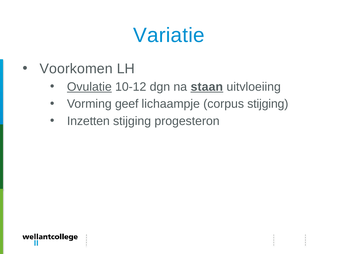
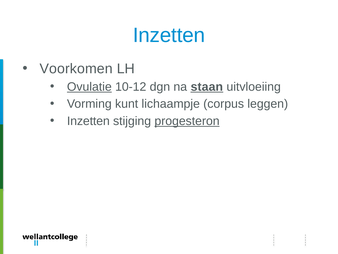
Variatie: Variatie -> Inzetten (169, 35)
geef: geef -> kunt (127, 104)
corpus stijging: stijging -> leggen (268, 104)
progesteron underline: none -> present (187, 121)
